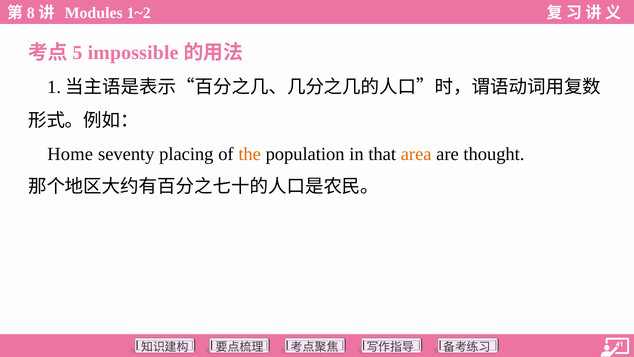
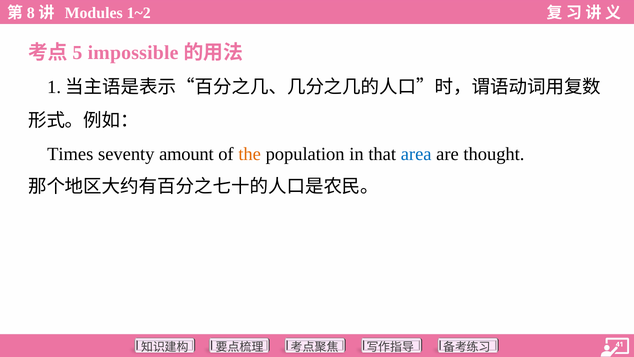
Home: Home -> Times (70, 154)
placing: placing -> amount (186, 154)
area colour: orange -> blue (416, 154)
